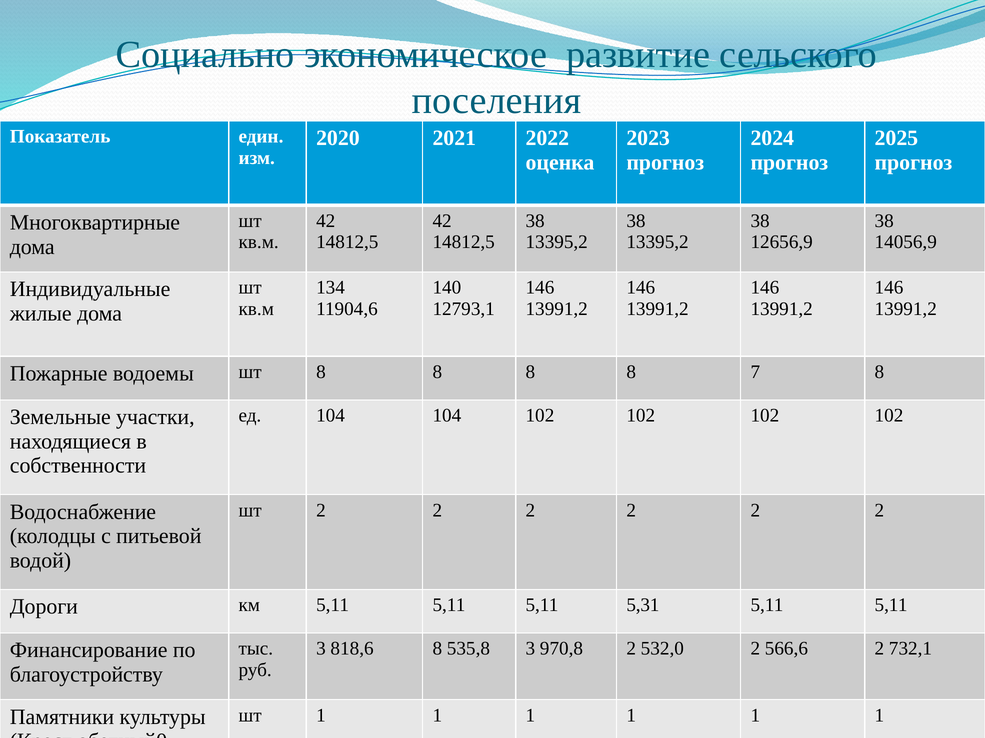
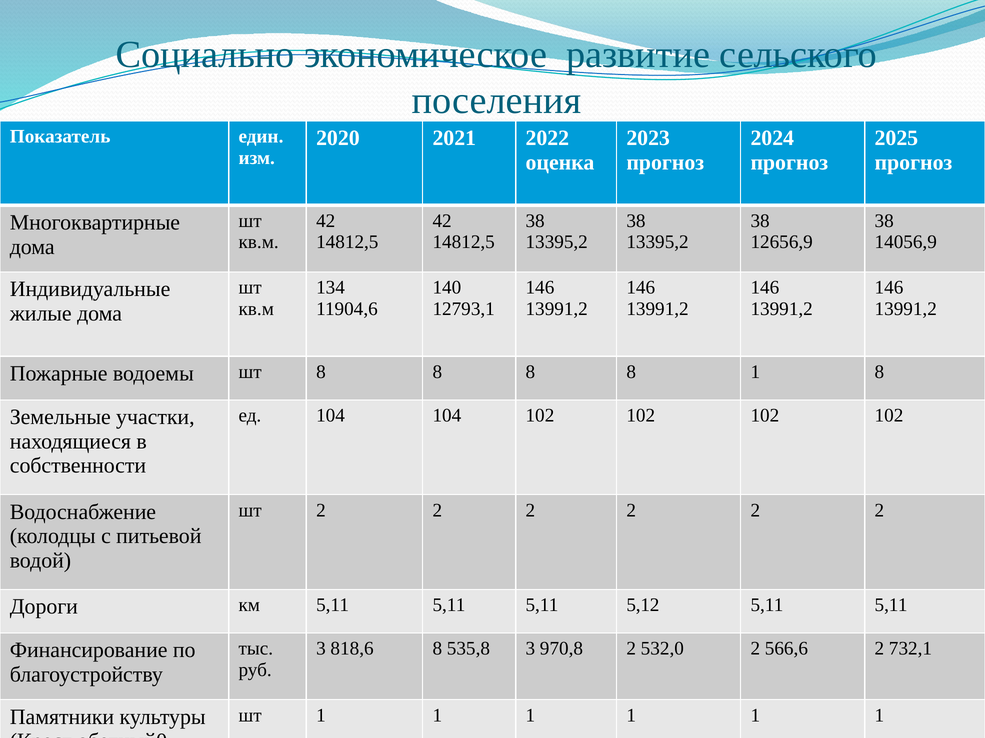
8 7: 7 -> 1 (755, 372)
5,31: 5,31 -> 5,12 (643, 606)
